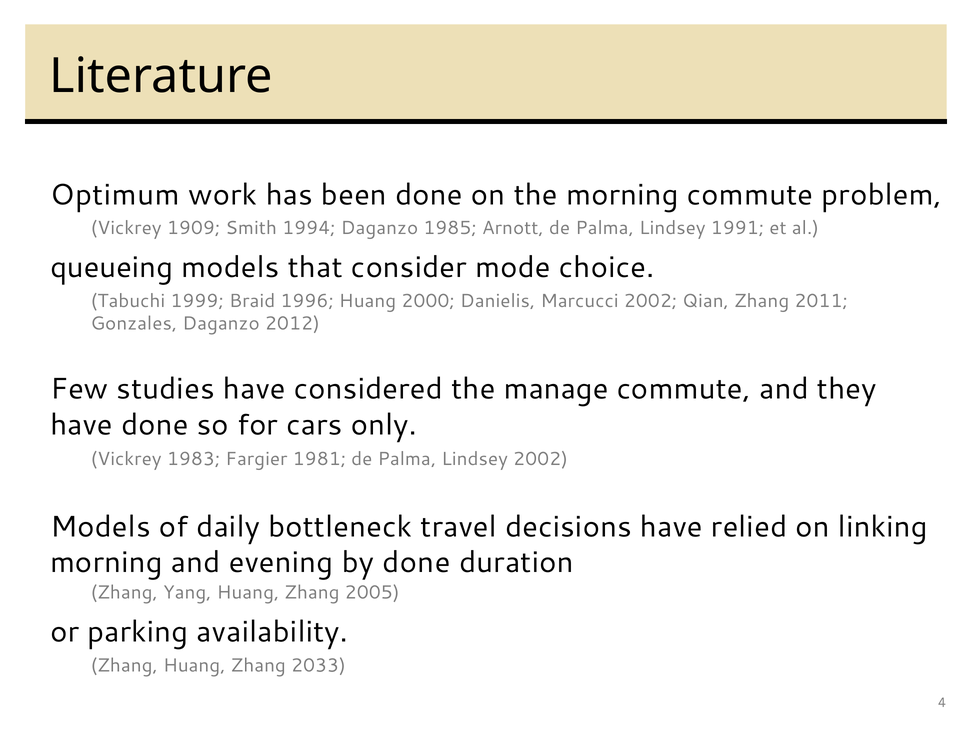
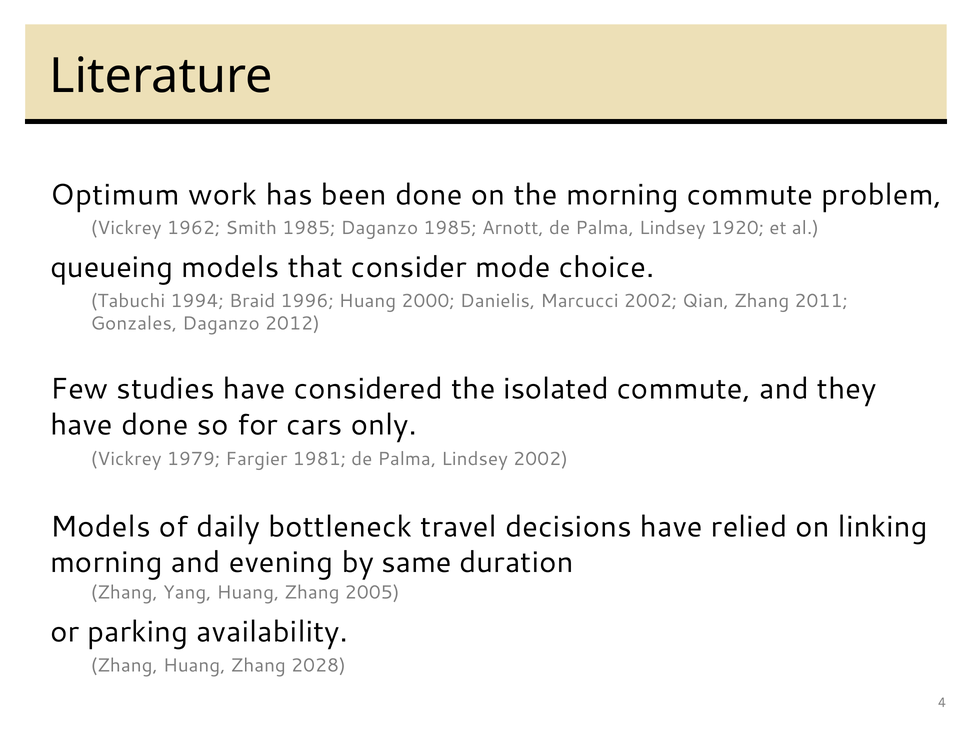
1909: 1909 -> 1962 (194, 228)
Smith 1994: 1994 -> 1985 (309, 228)
1991: 1991 -> 1920 (737, 228)
1999: 1999 -> 1994 (197, 301)
manage: manage -> isolated (556, 389)
1983: 1983 -> 1979 (194, 459)
by done: done -> same (417, 562)
2033: 2033 -> 2028 (318, 665)
